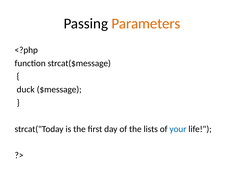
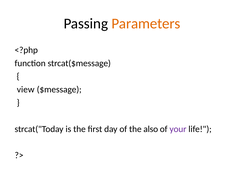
duck: duck -> view (26, 90)
lists: lists -> also (151, 129)
your colour: blue -> purple (178, 129)
